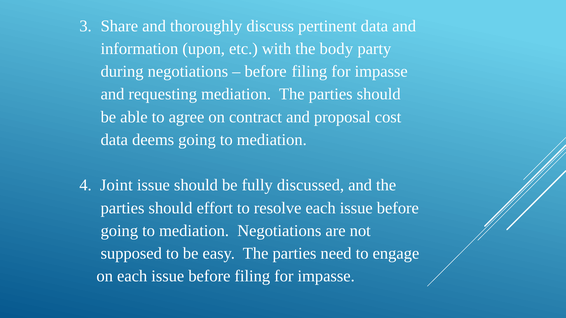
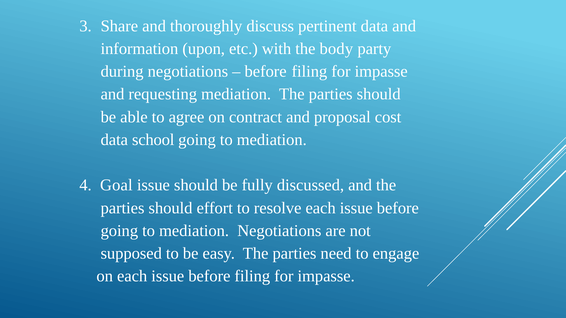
deems: deems -> school (153, 140)
Joint: Joint -> Goal (116, 185)
